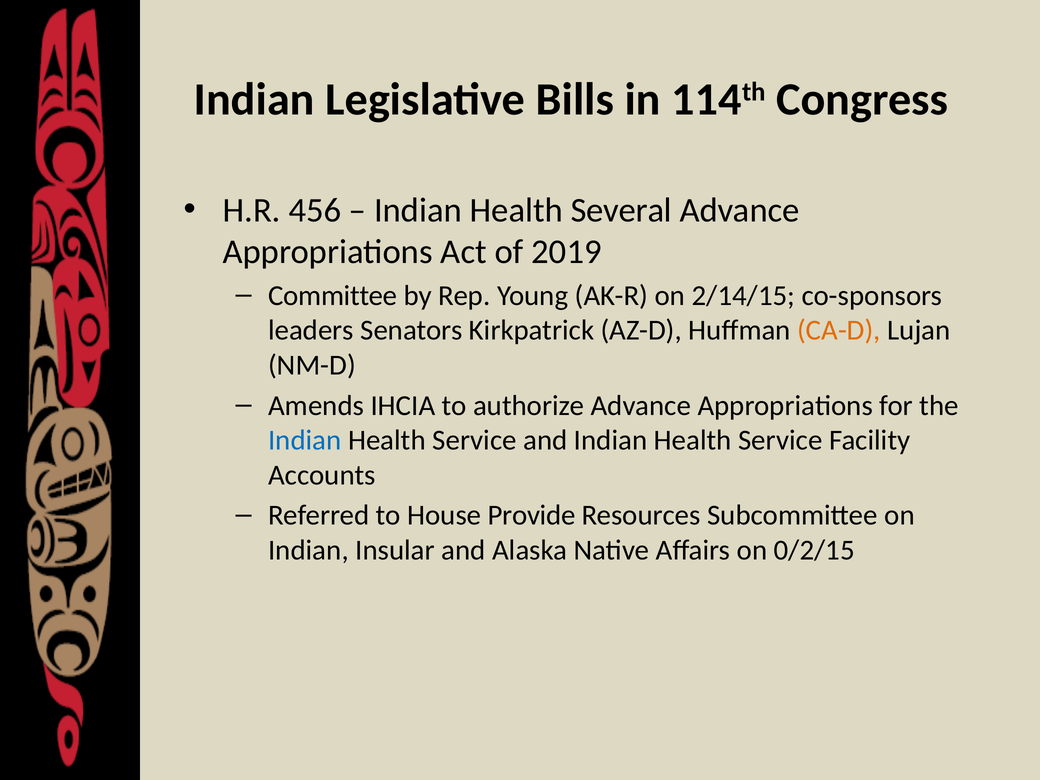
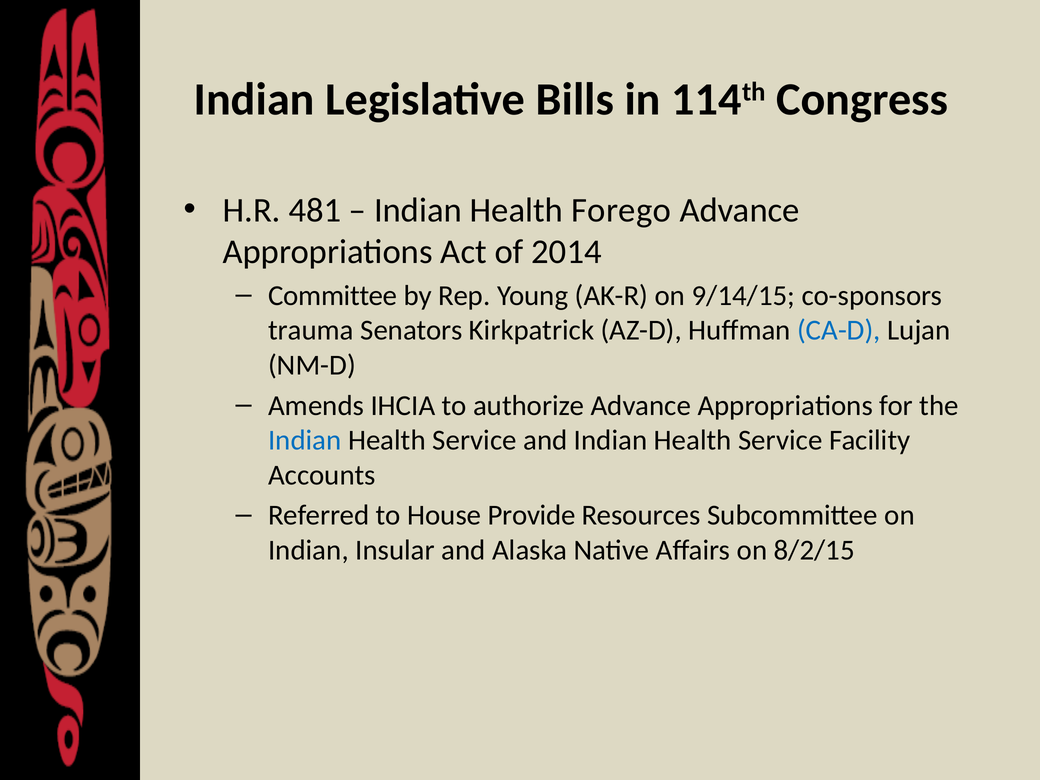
456: 456 -> 481 (315, 210)
Several: Several -> Forego (621, 210)
2019: 2019 -> 2014 (566, 252)
2/14/15: 2/14/15 -> 9/14/15 (743, 296)
leaders: leaders -> trauma (311, 330)
CA-D colour: orange -> blue (839, 330)
0/2/15: 0/2/15 -> 8/2/15 (814, 550)
